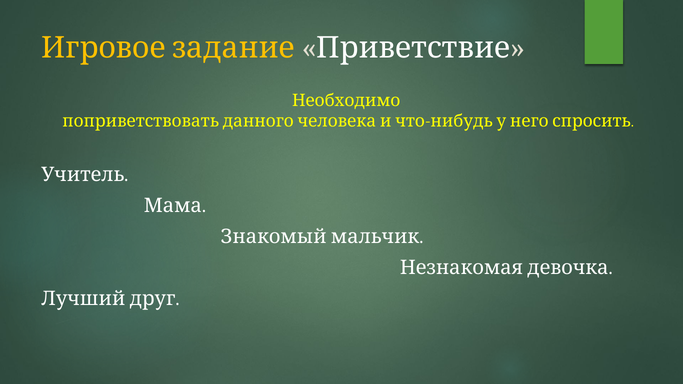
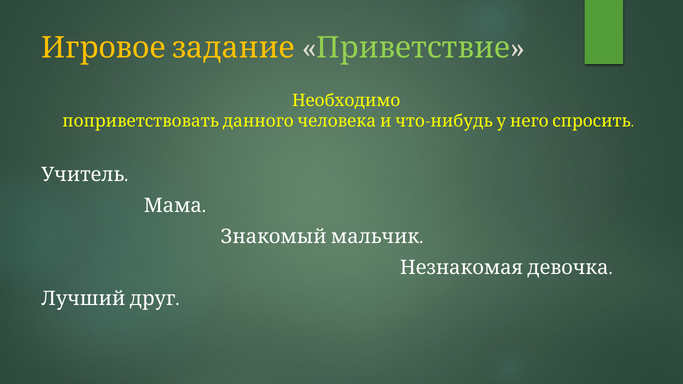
Приветствие colour: white -> light green (413, 48)
